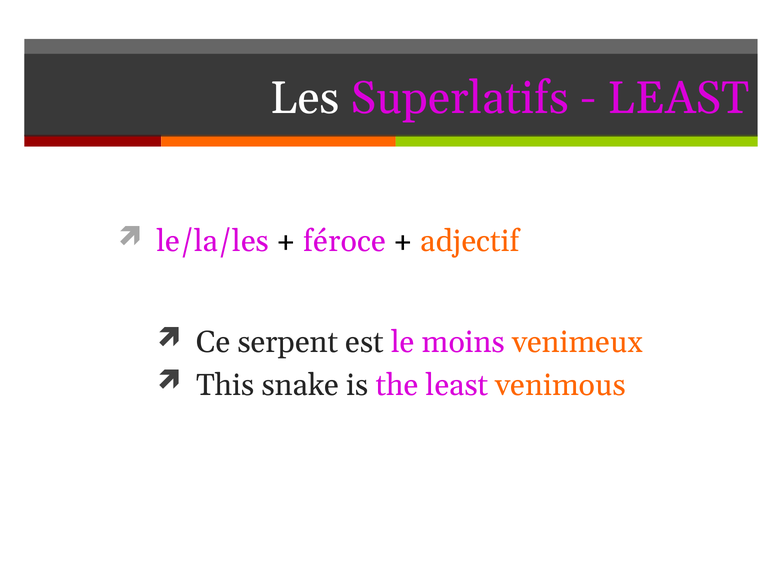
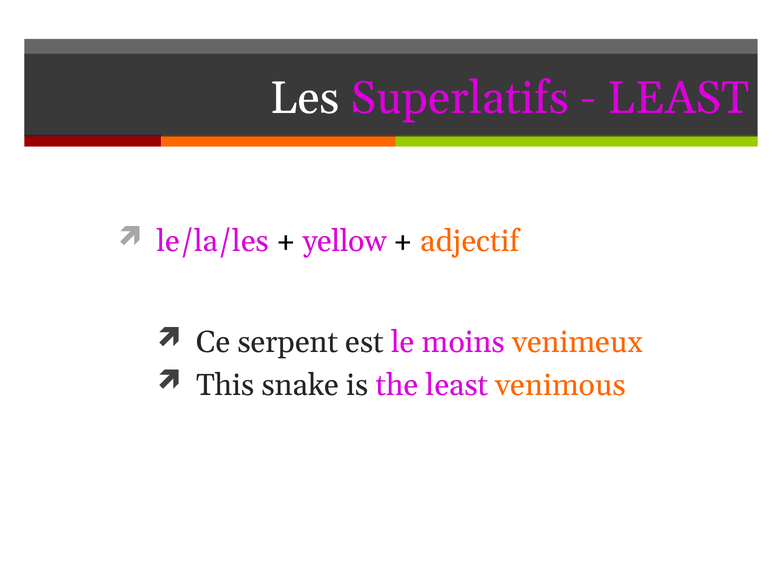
féroce: féroce -> yellow (345, 241)
